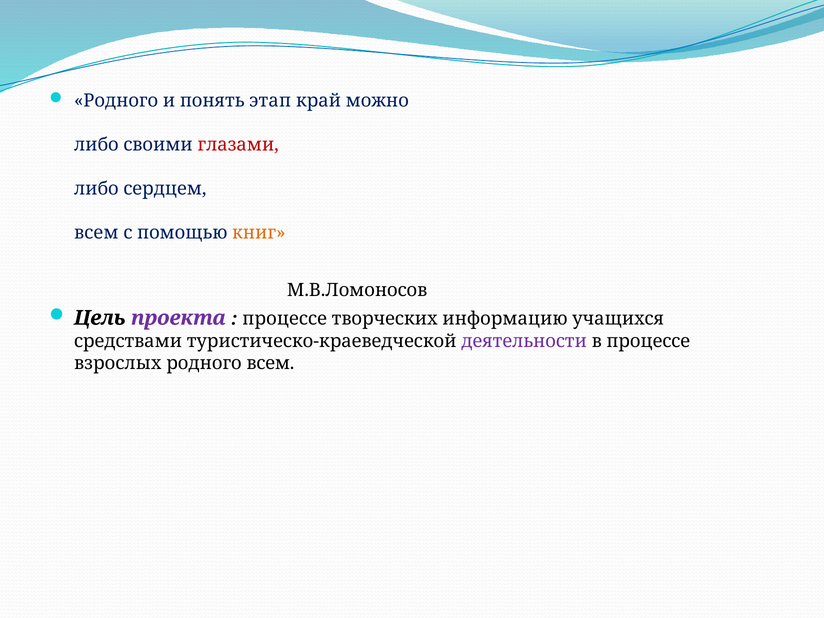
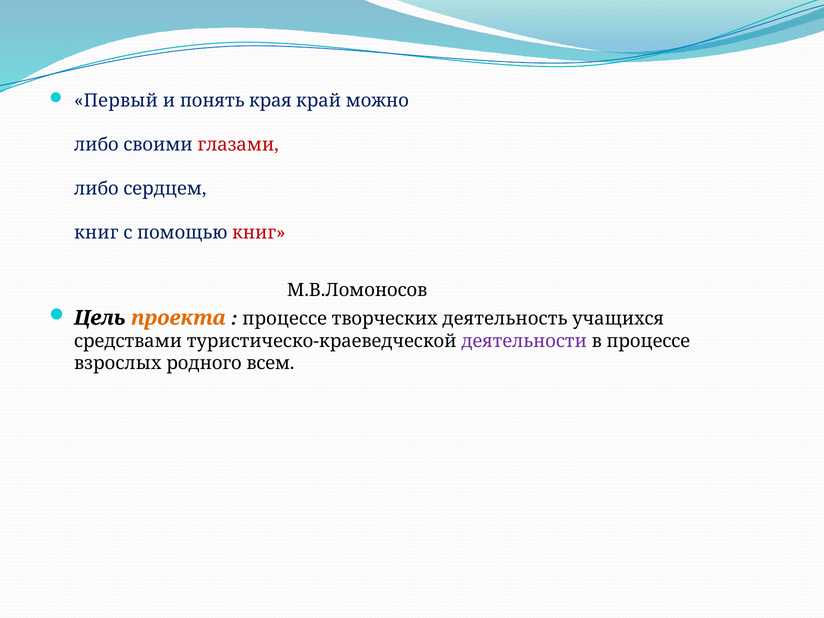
Родного: Родного -> Первый (116, 101)
этап: этап -> края (270, 101)
всем: всем -> книг (96, 233)
книг colour: orange -> red (259, 233)
проекта colour: purple -> orange (178, 318)
информацию: информацию -> деятельность (505, 319)
